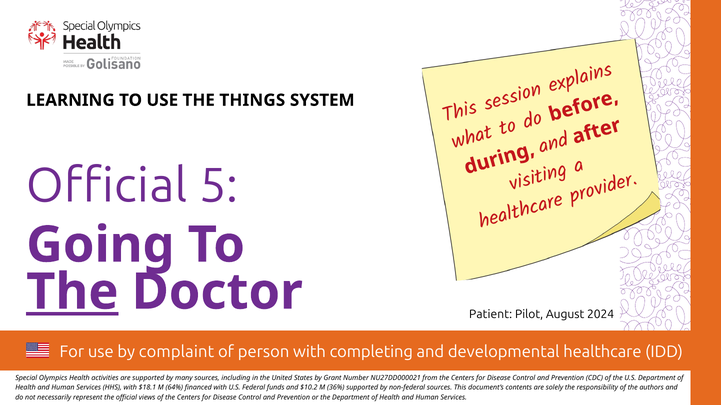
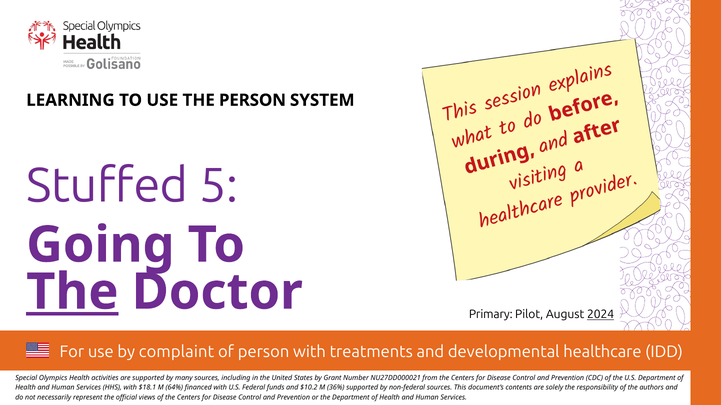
THE THINGS: THINGS -> PERSON (252, 100)
Official: Official -> Stuffed (107, 186)
Patient: Patient -> Primary (491, 315)
2024 underline: none -> present (601, 315)
completing: completing -> treatments (371, 352)
